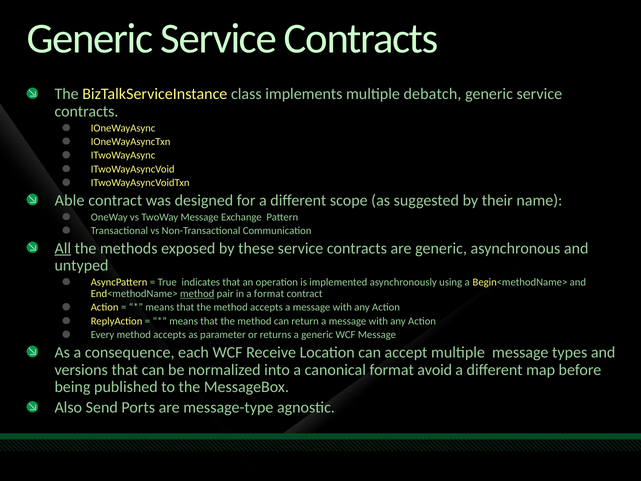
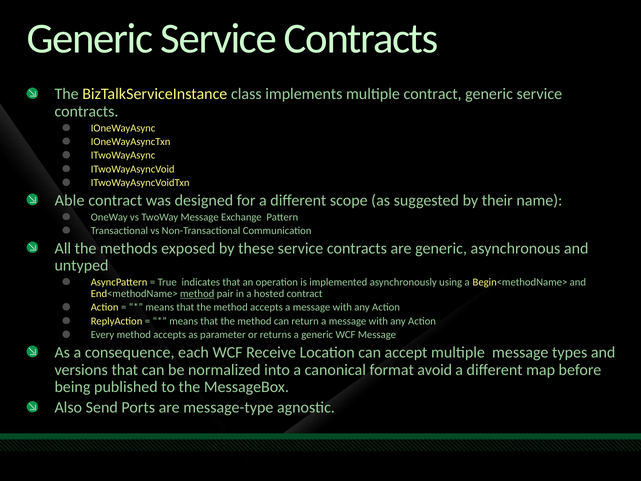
multiple debatch: debatch -> contract (433, 94)
All underline: present -> none (63, 248)
a format: format -> hosted (269, 294)
